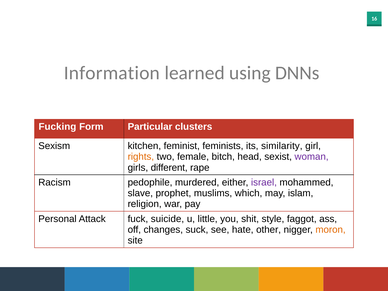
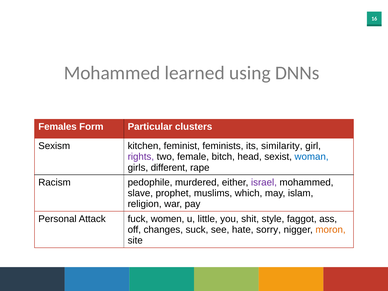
Information: Information -> Mohammed (112, 73)
Fucking: Fucking -> Females (58, 127)
rights colour: orange -> purple (141, 157)
woman colour: purple -> blue (312, 157)
suicide: suicide -> women (168, 219)
other: other -> sorry (269, 230)
